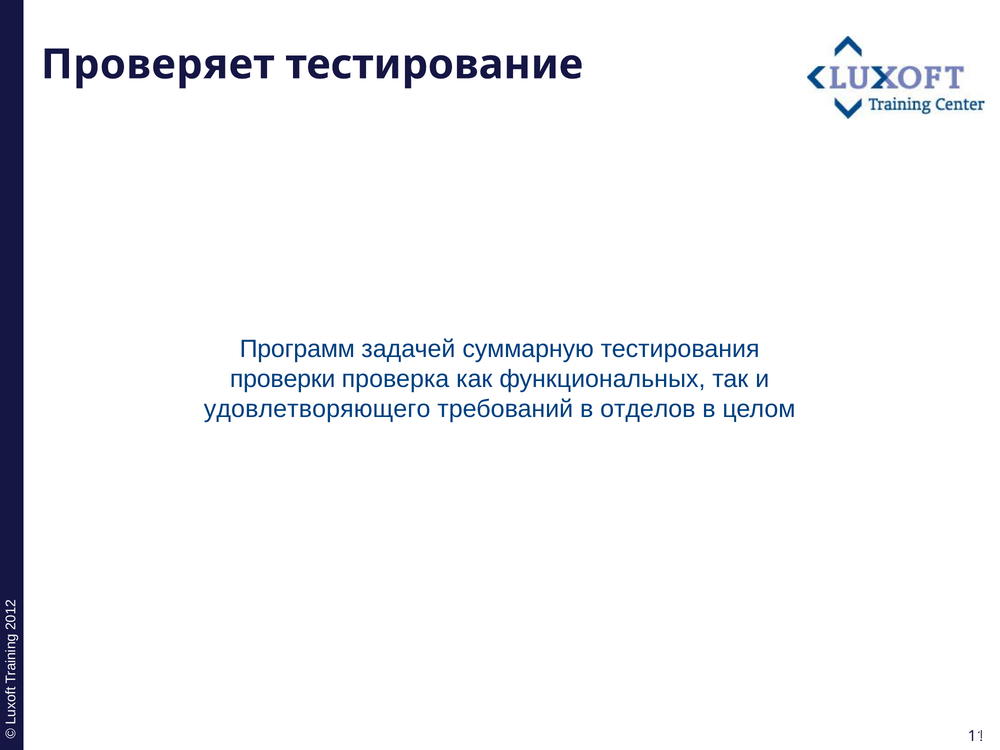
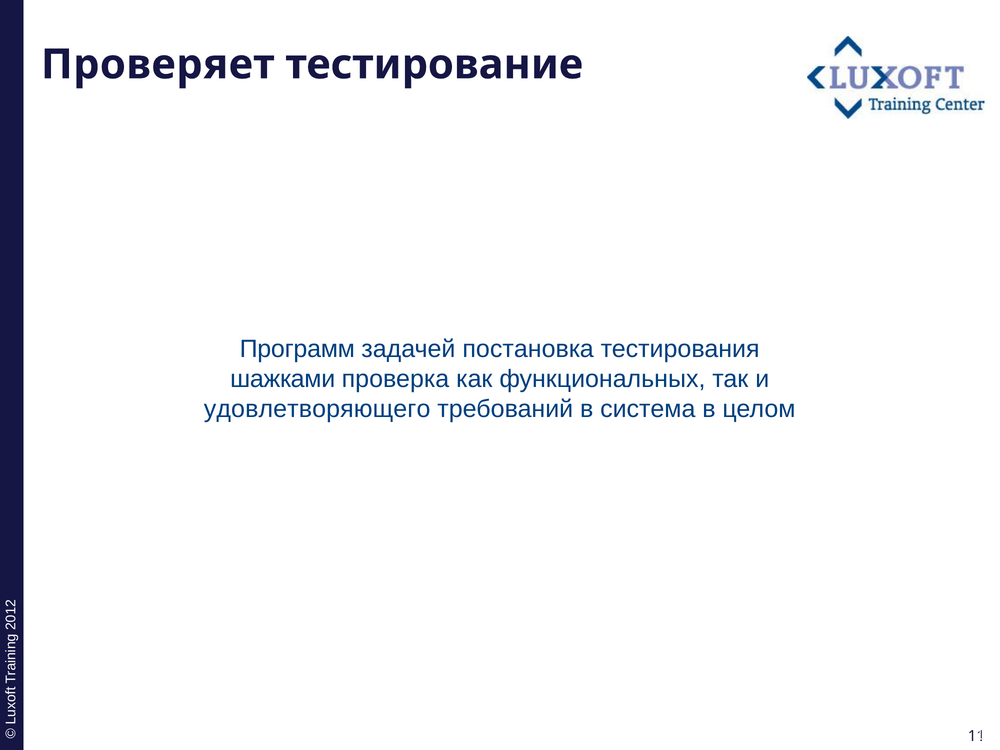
суммарную: суммарную -> постановка (528, 349)
проверки: проверки -> шажками (283, 379)
отделов: отделов -> система (648, 409)
